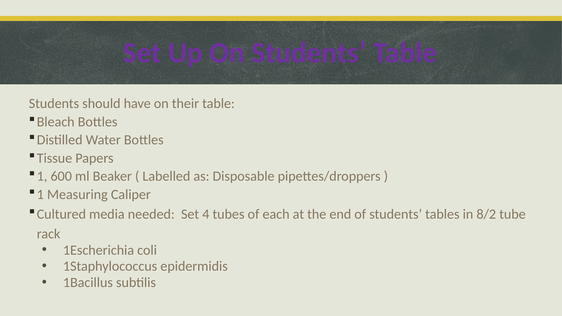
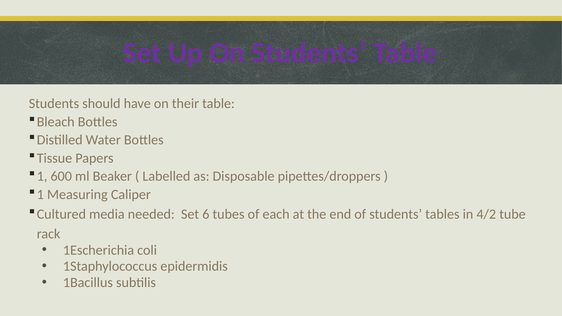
4: 4 -> 6 (206, 214)
8/2: 8/2 -> 4/2 (486, 214)
